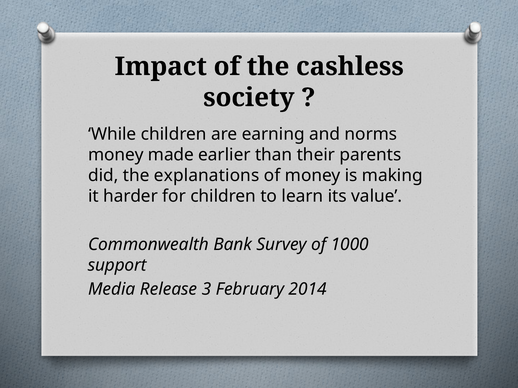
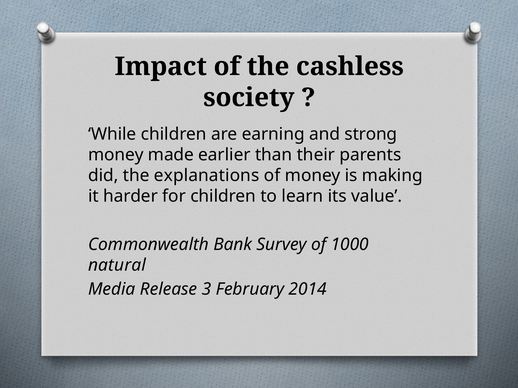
norms: norms -> strong (371, 134)
support: support -> natural (117, 265)
